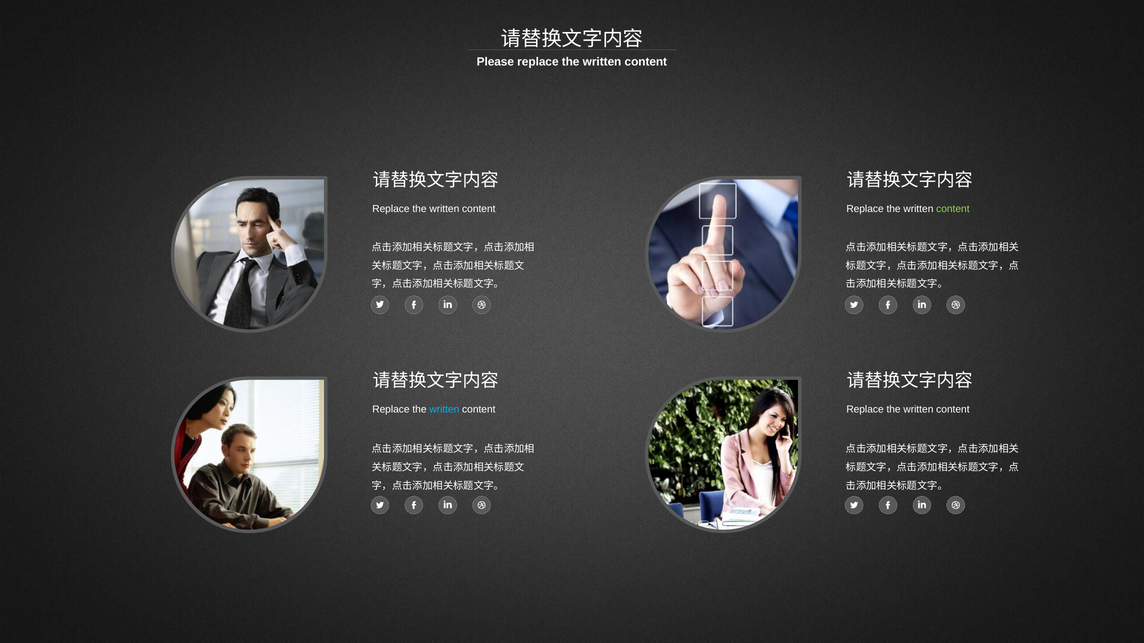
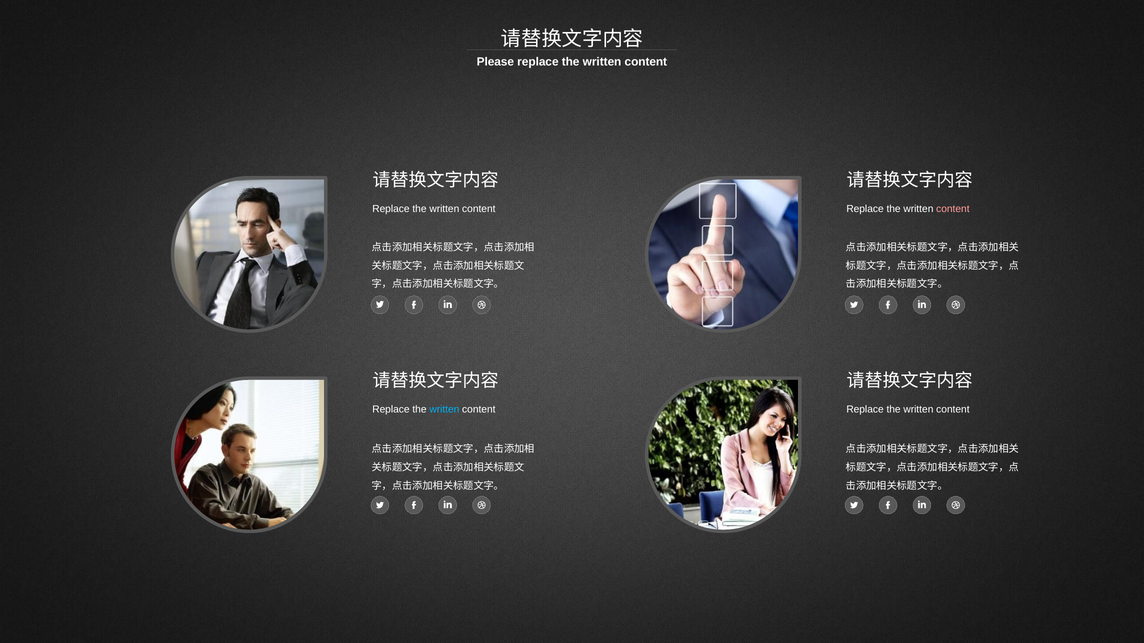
content colour: light green -> pink (953, 209)
